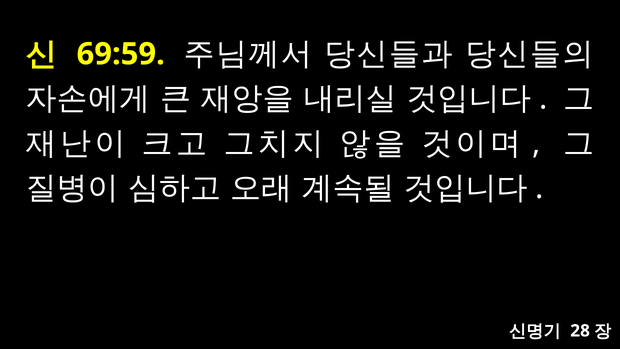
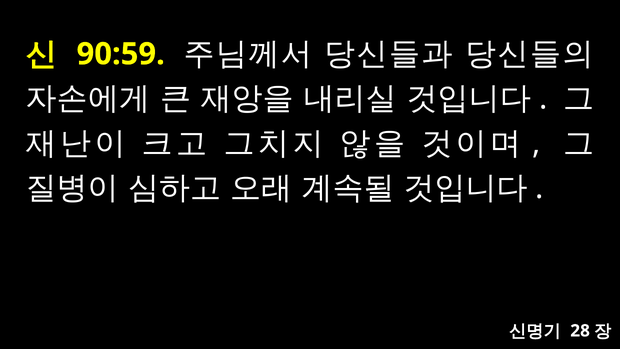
69:59: 69:59 -> 90:59 (121, 54)
